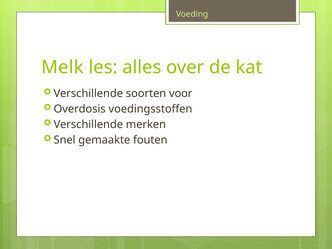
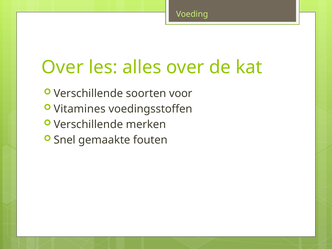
Melk: Melk -> Over (62, 67)
Overdosis: Overdosis -> Vitamines (80, 109)
